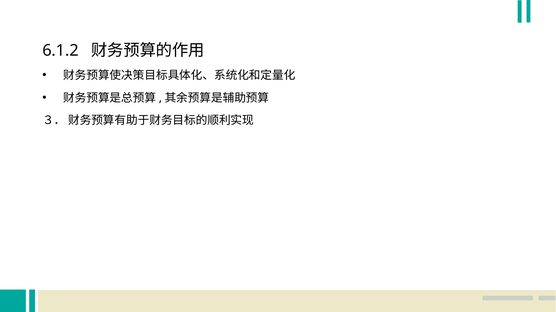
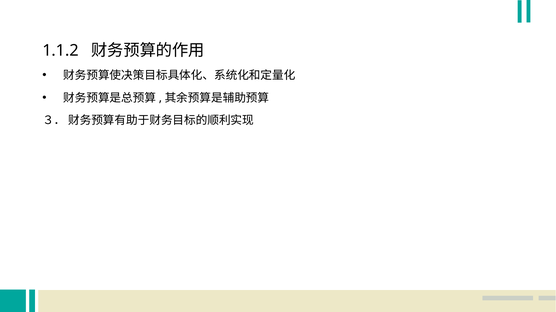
6.1.2: 6.1.2 -> 1.1.2 (61, 51)
